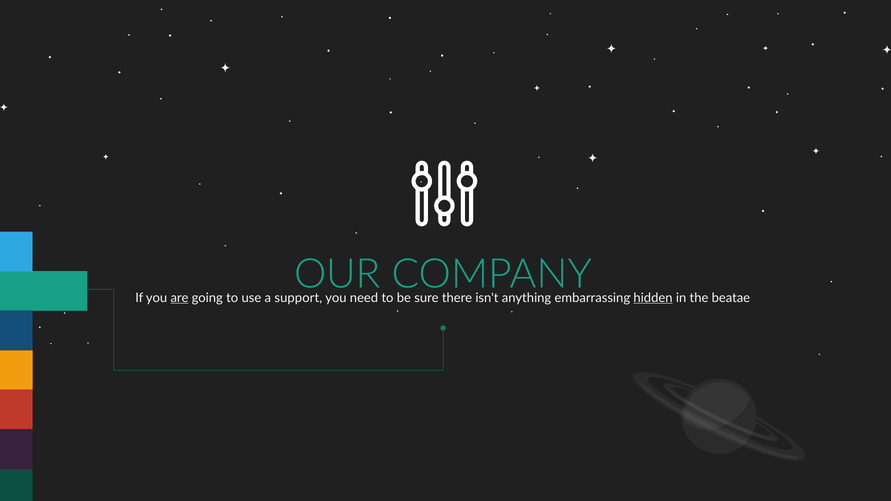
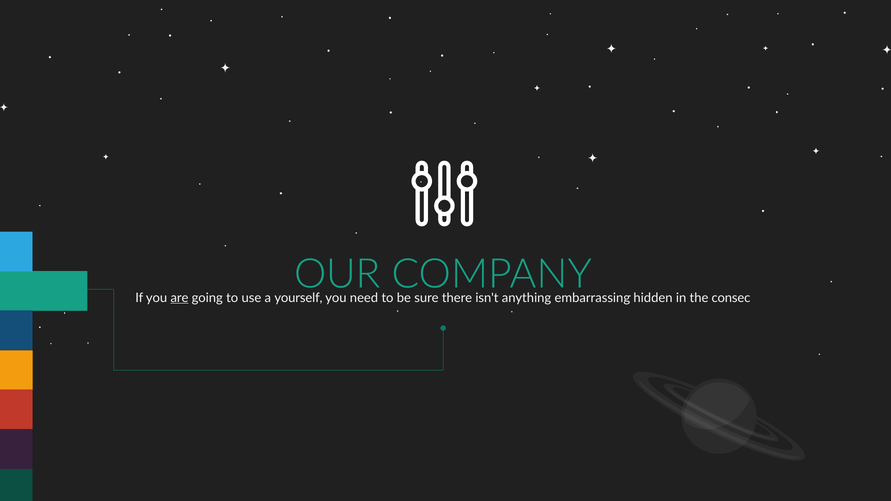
support: support -> yourself (298, 298)
hidden underline: present -> none (653, 298)
beatae: beatae -> consec (731, 298)
